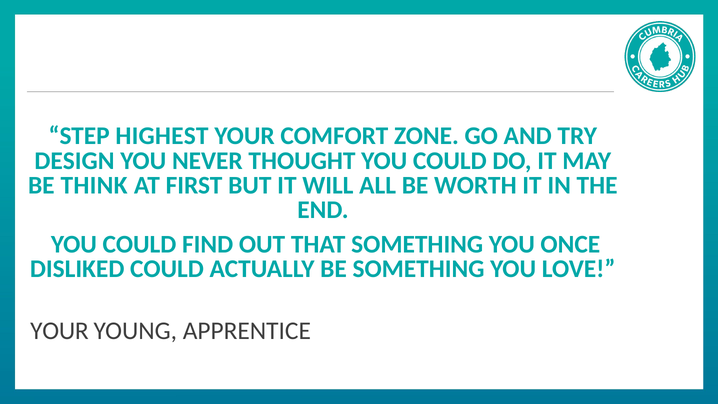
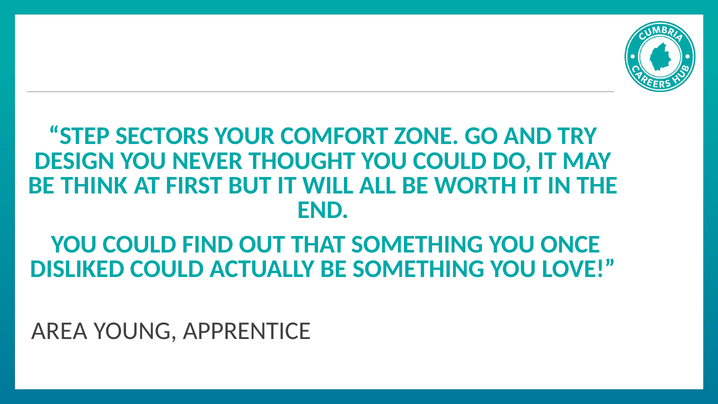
HIGHEST: HIGHEST -> SECTORS (162, 136)
YOUR: YOUR -> AREA (59, 331)
